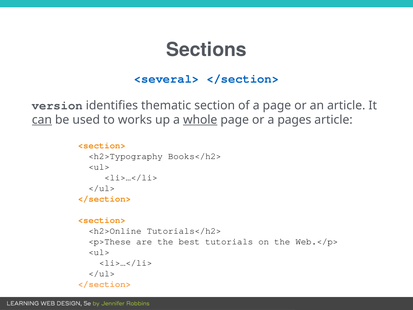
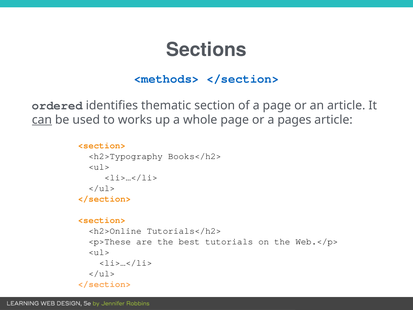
<several>: <several> -> <methods> (167, 79)
version: version -> ordered (57, 105)
whole underline: present -> none (200, 120)
